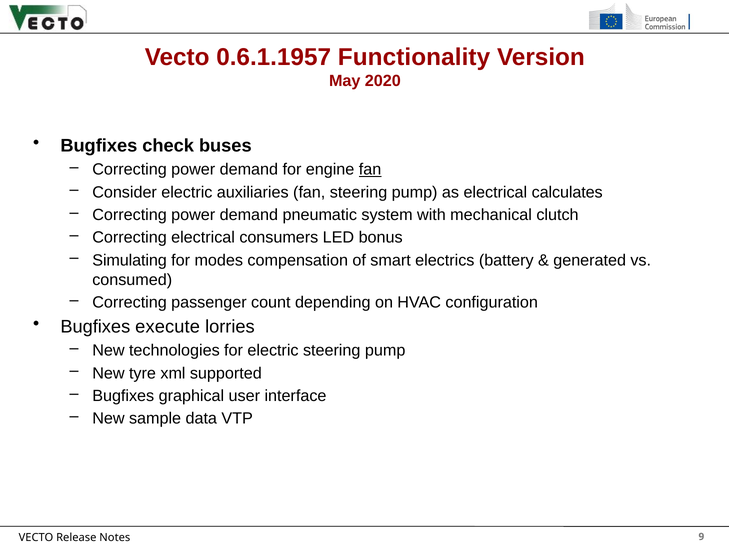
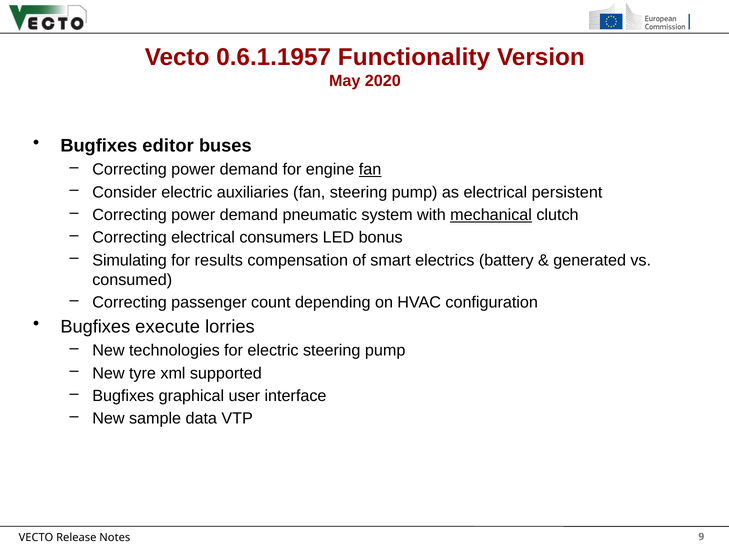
check: check -> editor (168, 146)
calculates: calculates -> persistent (567, 192)
mechanical underline: none -> present (491, 215)
modes: modes -> results (219, 260)
